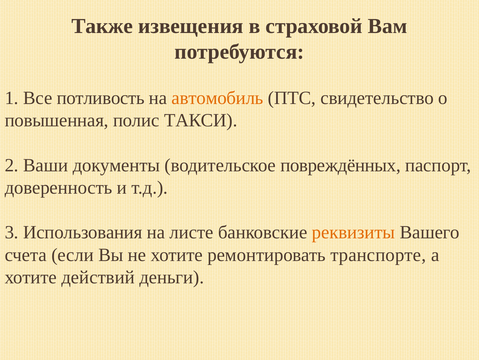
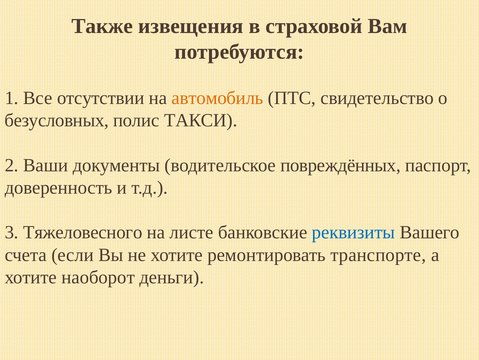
потливость: потливость -> отсутствии (101, 98)
повышенная: повышенная -> безусловных (57, 120)
Использования: Использования -> Тяжеловесного (83, 232)
реквизиты colour: orange -> blue (354, 232)
действий: действий -> наоборот (98, 277)
